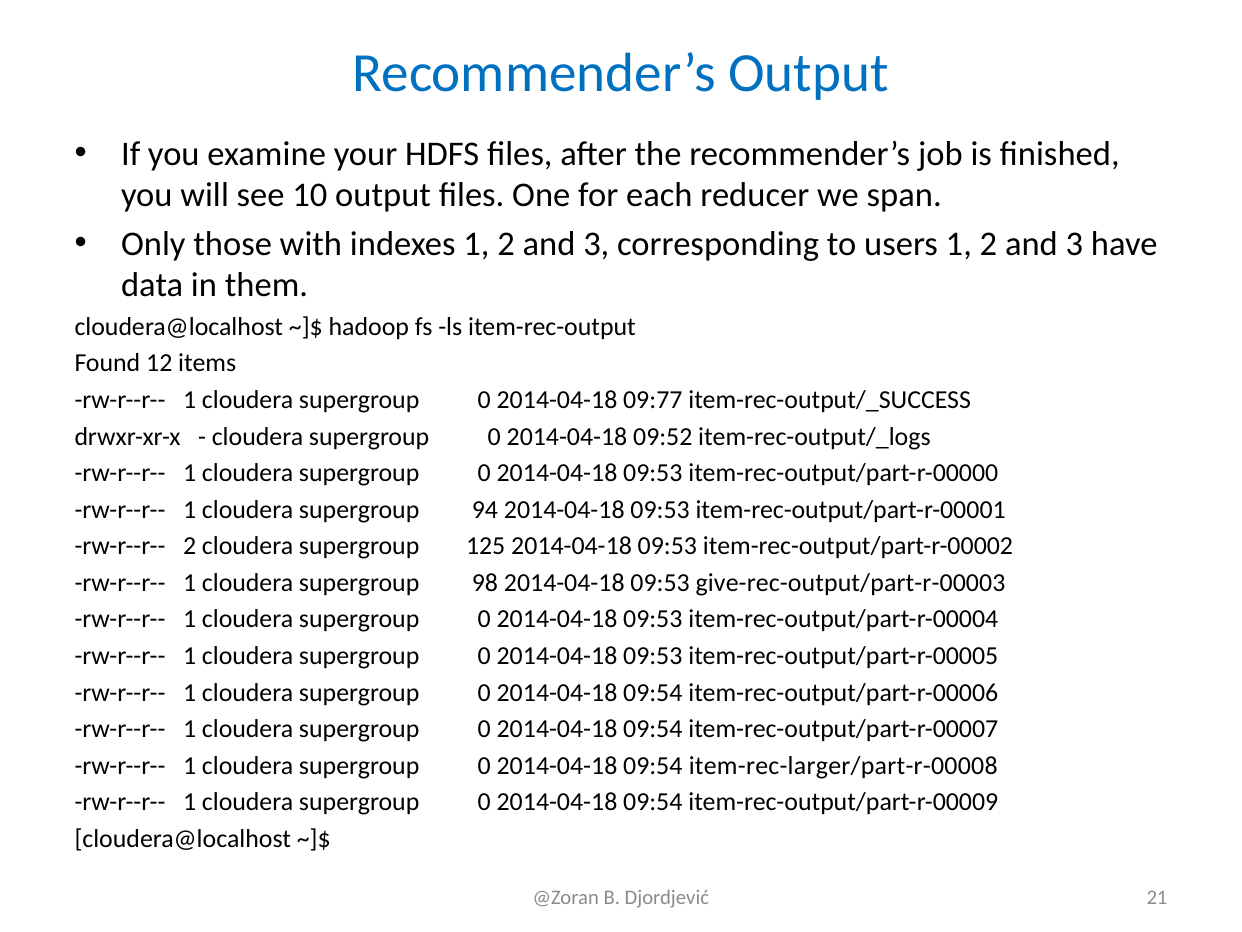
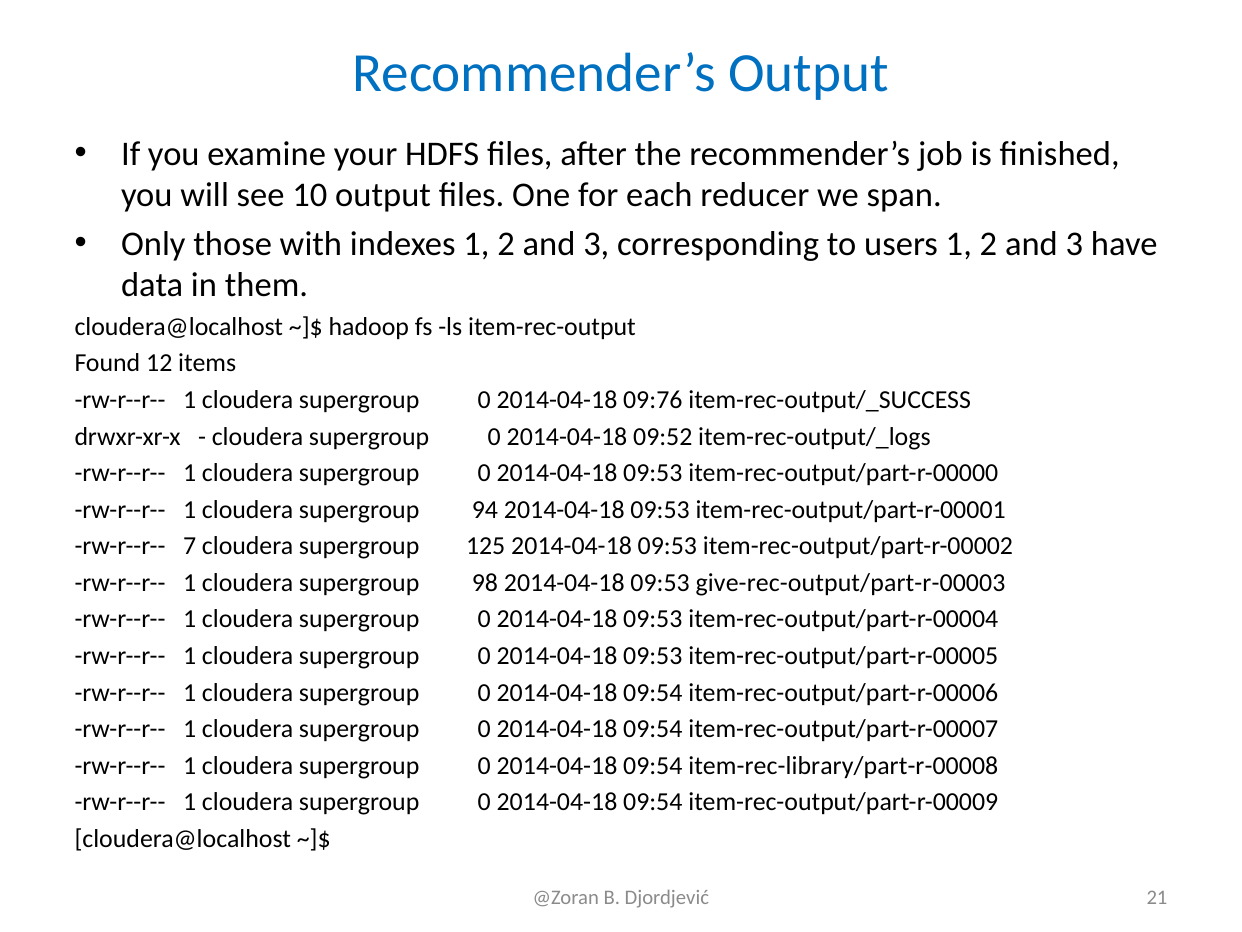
09:77: 09:77 -> 09:76 (653, 400)
rw-r--r-- 2: 2 -> 7 (190, 546)
item-rec-larger/part-r-00008: item-rec-larger/part-r-00008 -> item-rec-library/part-r-00008 (843, 765)
